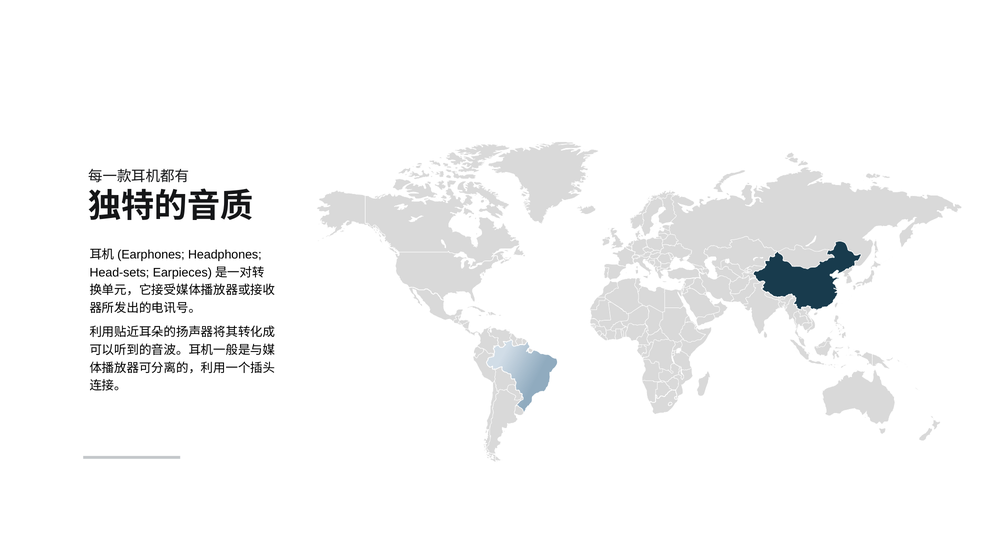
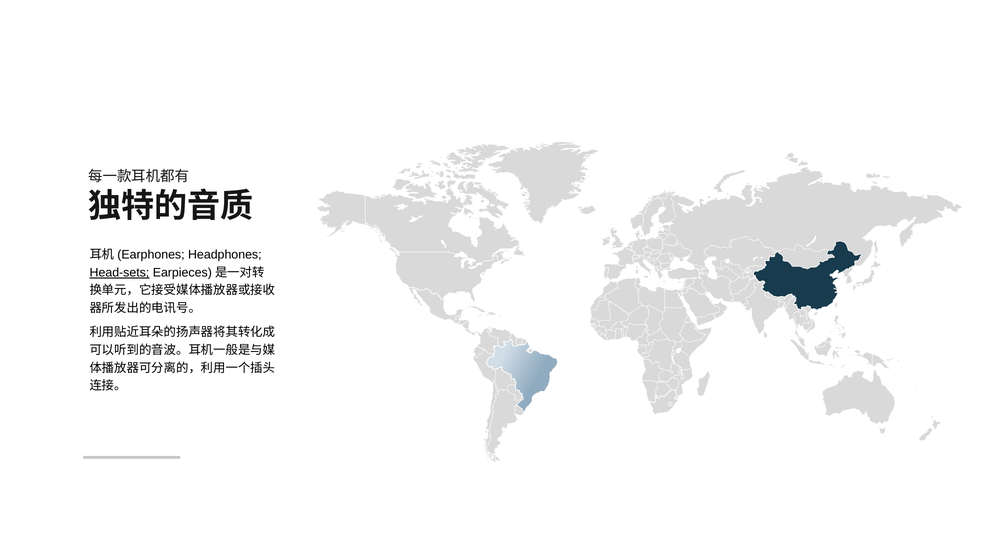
Head-sets underline: none -> present (119, 272)
